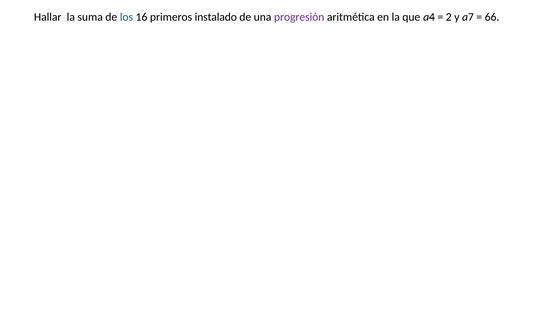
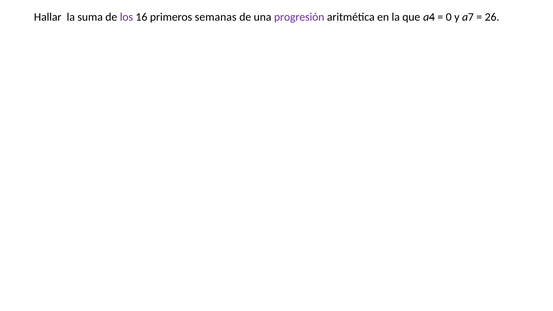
los colour: blue -> purple (126, 17)
instalado: instalado -> semanas (216, 17)
2: 2 -> 0 (449, 17)
66: 66 -> 26 (492, 17)
